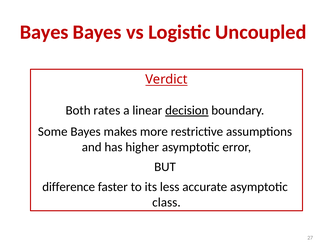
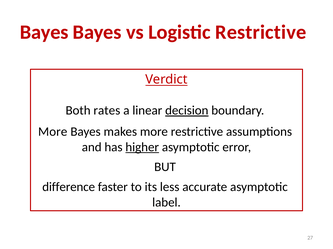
Logistic Uncoupled: Uncoupled -> Restrictive (261, 32)
Some: Some -> More (53, 132)
higher underline: none -> present (142, 147)
class: class -> label (166, 203)
